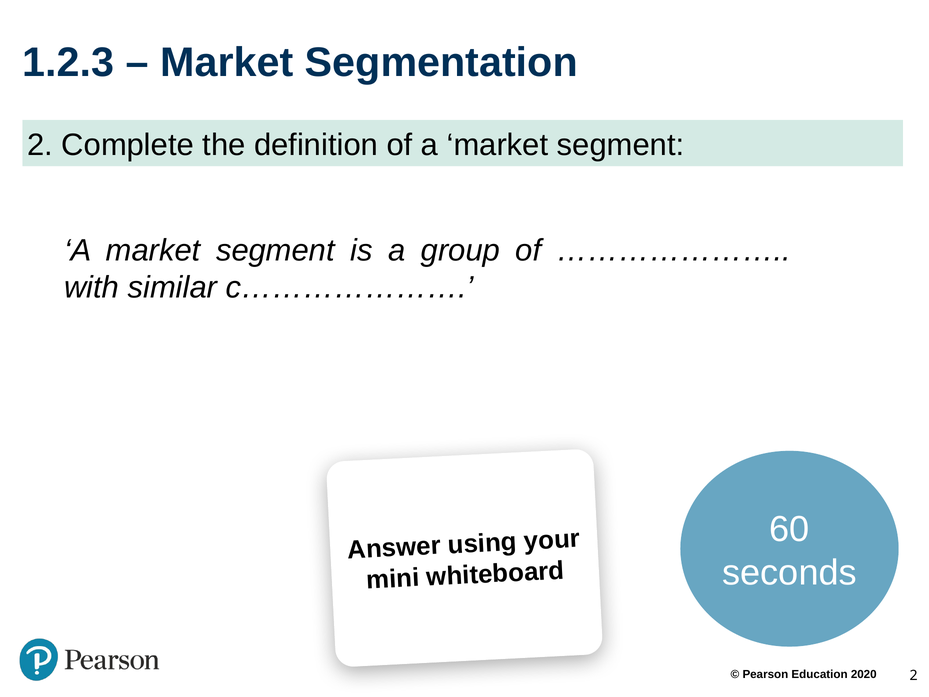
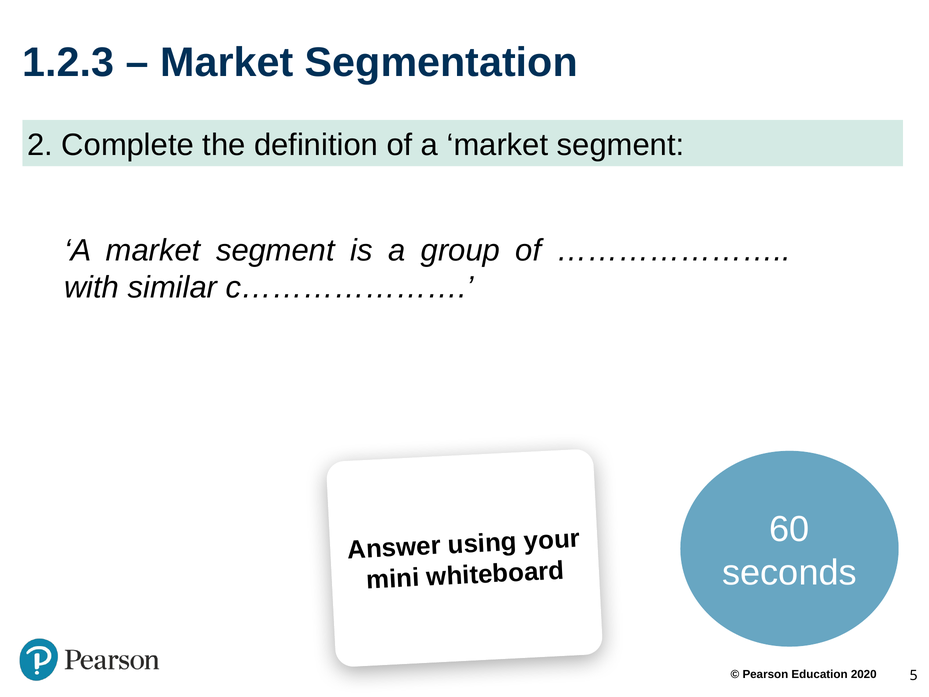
2: 2 -> 5 (914, 675)
